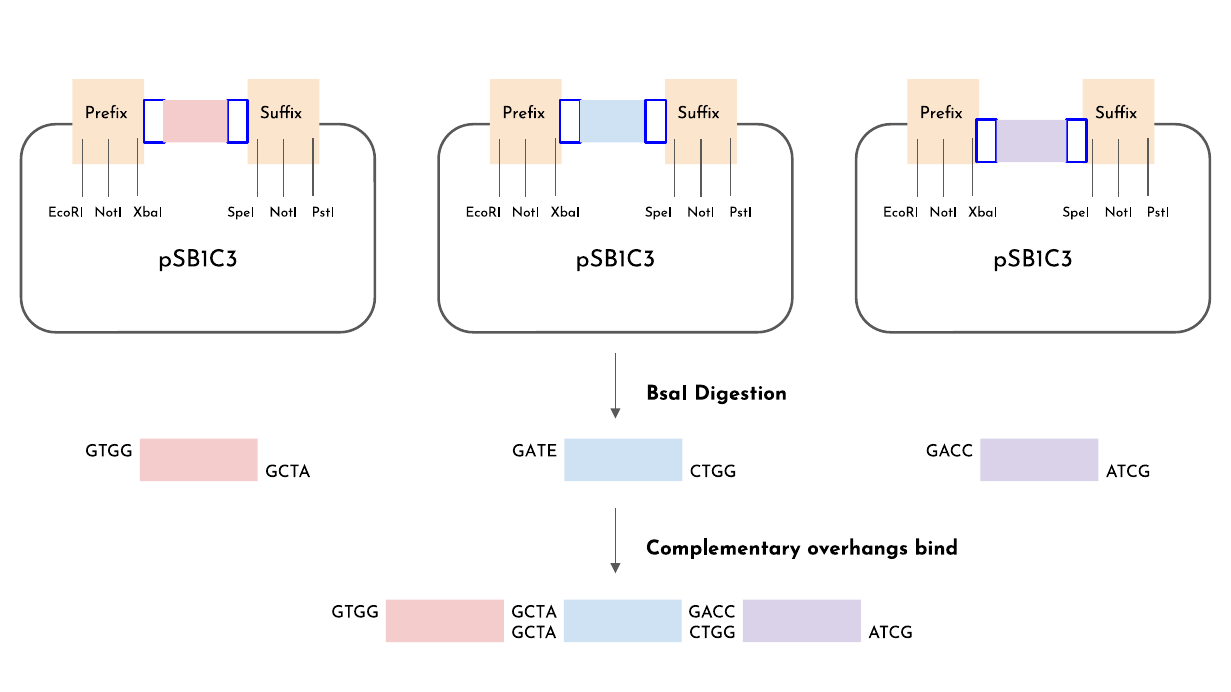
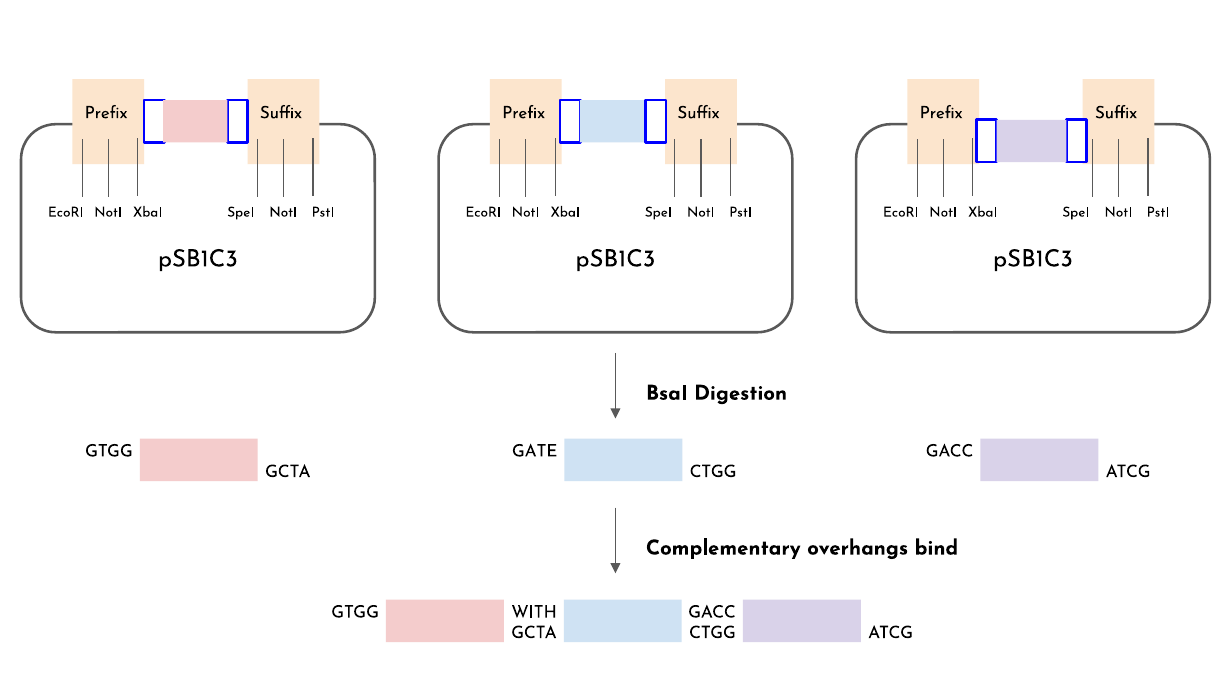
GCTA: GCTA -> WITH (534, 612)
